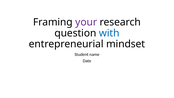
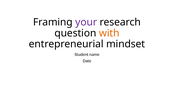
with colour: blue -> orange (109, 33)
